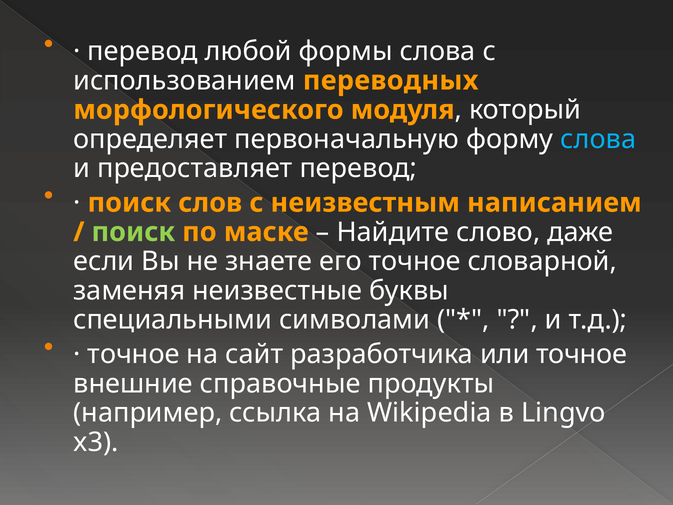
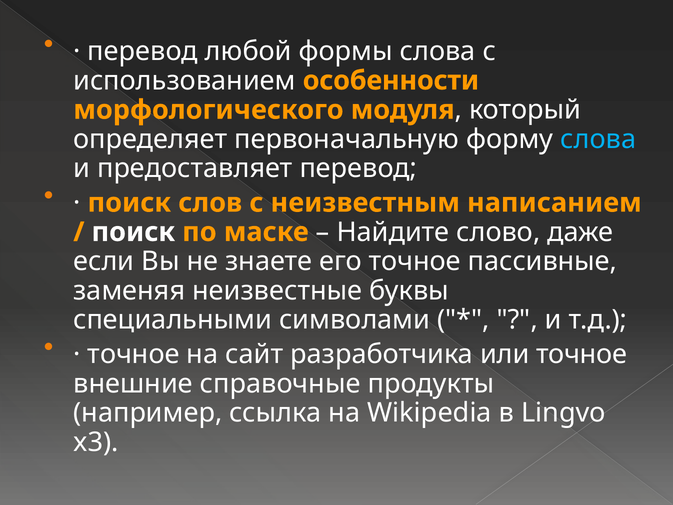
переводных: переводных -> особенности (391, 81)
поиск colour: light green -> white (133, 232)
словарной: словарной -> пассивные (542, 261)
